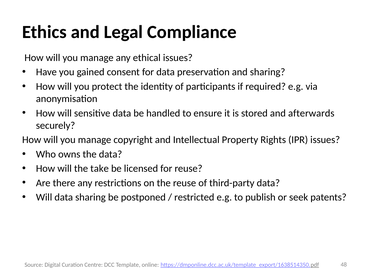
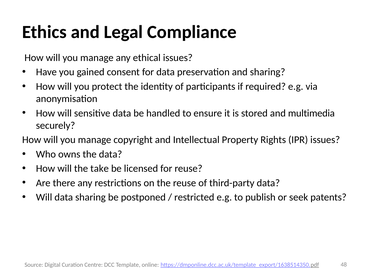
afterwards: afterwards -> multimedia (311, 113)
